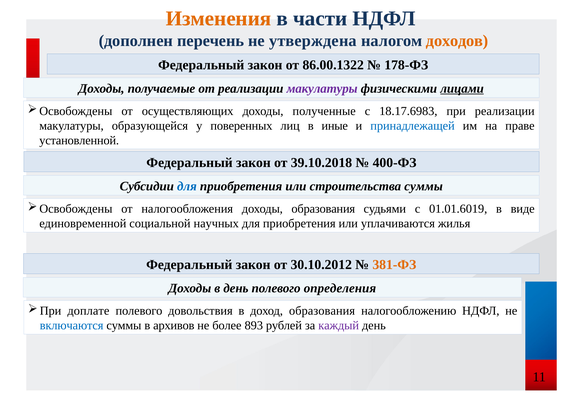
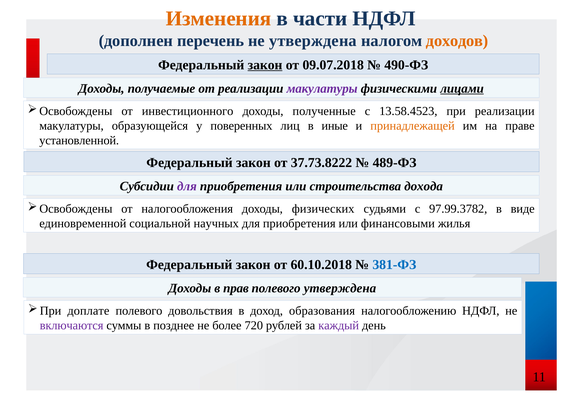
закон underline: none -> present (265, 65)
86.00.1322: 86.00.1322 -> 09.07.2018 (333, 65)
178-ФЗ: 178-ФЗ -> 490-ФЗ (406, 65)
осуществляющих: осуществляющих -> инвестиционного (188, 111)
18.17.6983: 18.17.6983 -> 13.58.4523 (408, 111)
принадлежащей colour: blue -> orange (413, 126)
39.10.2018: 39.10.2018 -> 37.73.8222 (321, 163)
400-ФЗ: 400-ФЗ -> 489-ФЗ (395, 163)
для colour: blue -> purple (187, 186)
строительства суммы: суммы -> дохода (424, 186)
доходы образования: образования -> физических (323, 209)
01.01.6019: 01.01.6019 -> 97.99.3782 (458, 209)
уплачиваются: уплачиваются -> финансовыми (398, 224)
30.10.2012: 30.10.2012 -> 60.10.2018 (321, 265)
381-ФЗ colour: orange -> blue (394, 265)
в день: день -> прав (236, 289)
полевого определения: определения -> утверждена (340, 289)
включаются colour: blue -> purple (72, 326)
архивов: архивов -> позднее (174, 326)
893: 893 -> 720 (254, 326)
